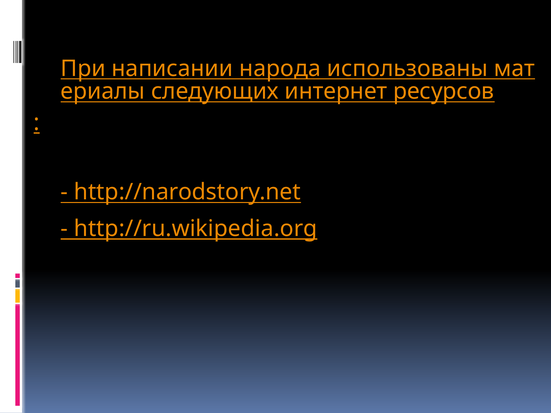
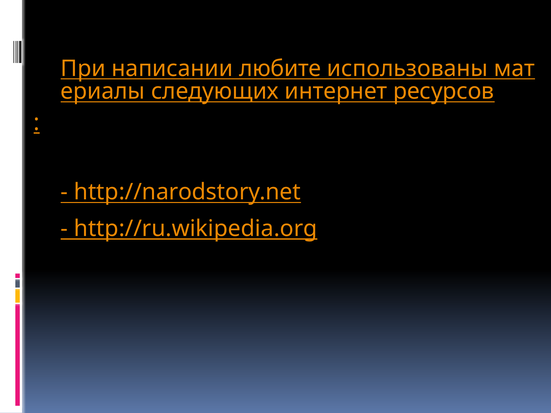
народа: народа -> любите (280, 69)
